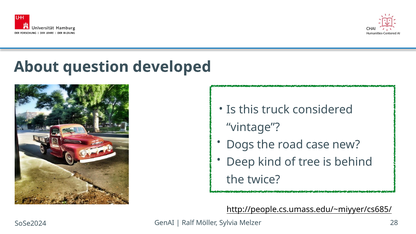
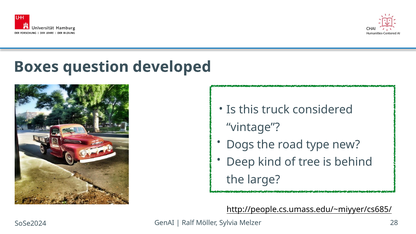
About: About -> Boxes (36, 67)
case: case -> type (318, 145)
twice: twice -> large (264, 180)
